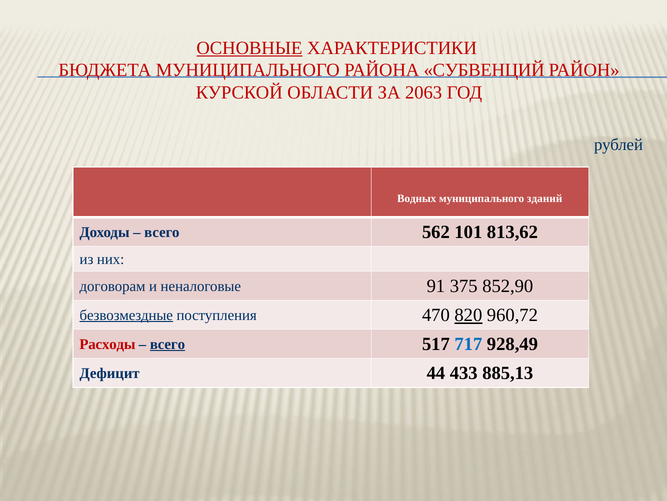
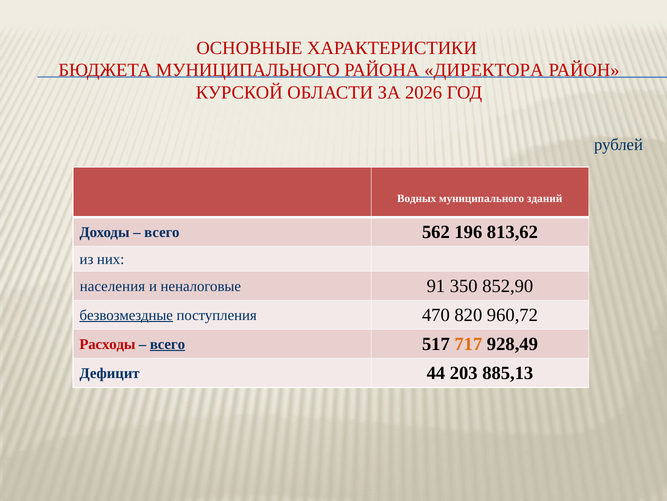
ОСНОВНЫЕ underline: present -> none (249, 48)
СУБВЕНЦИЙ: СУБВЕНЦИЙ -> ДИРЕКТОРА (484, 70)
2063: 2063 -> 2026 (424, 92)
101: 101 -> 196 (468, 232)
договорам: договорам -> населения (112, 286)
375: 375 -> 350 (464, 286)
820 underline: present -> none (468, 315)
717 colour: blue -> orange (468, 344)
433: 433 -> 203 (464, 373)
